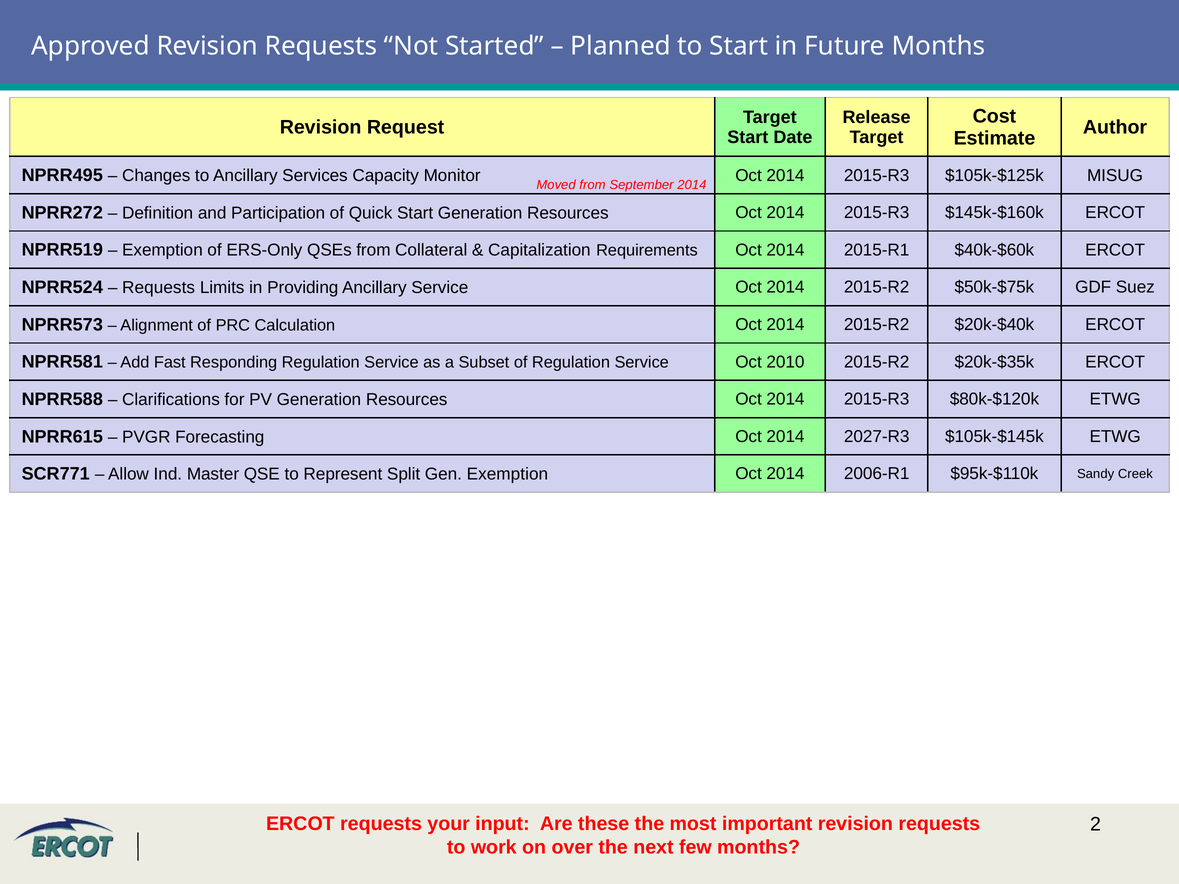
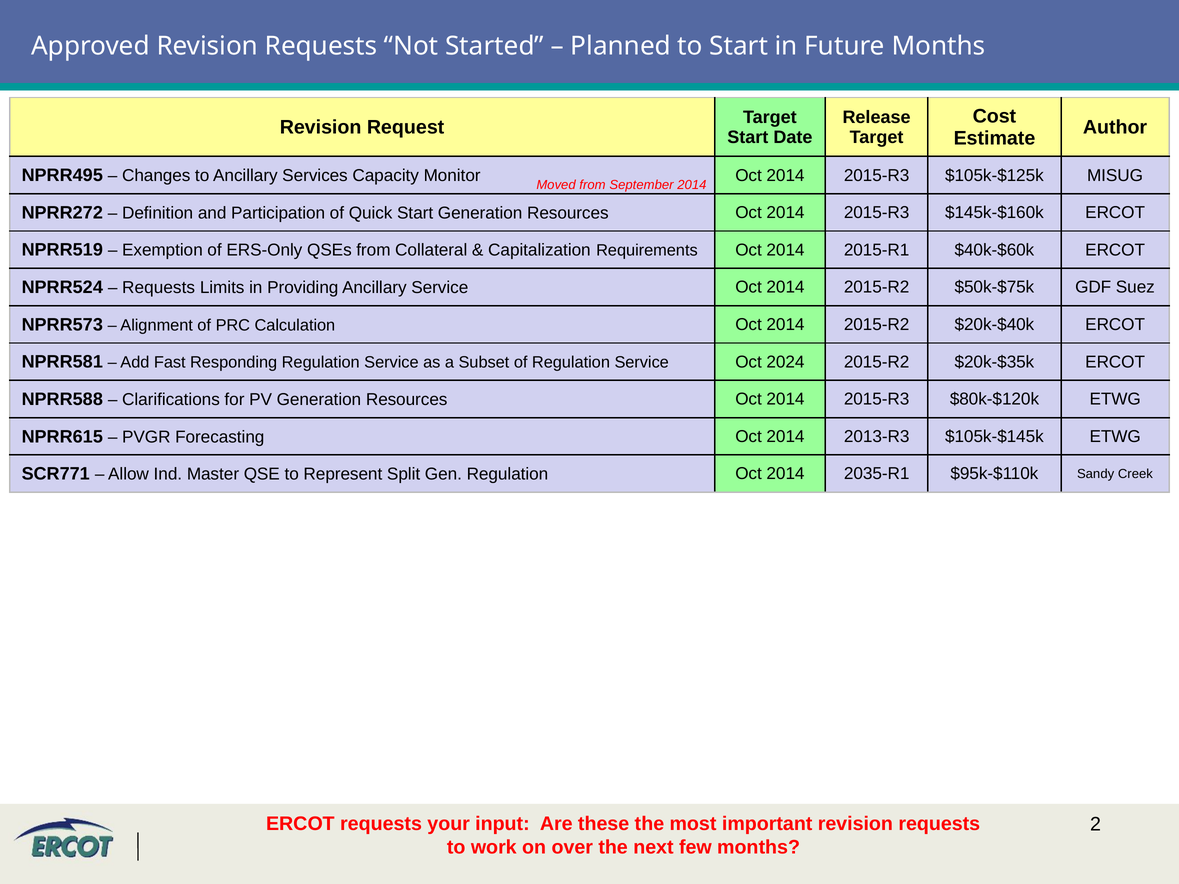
2010: 2010 -> 2024 (786, 362)
2027-R3: 2027-R3 -> 2013-R3 (877, 437)
Gen Exemption: Exemption -> Regulation (507, 474)
2006-R1: 2006-R1 -> 2035-R1 (877, 474)
